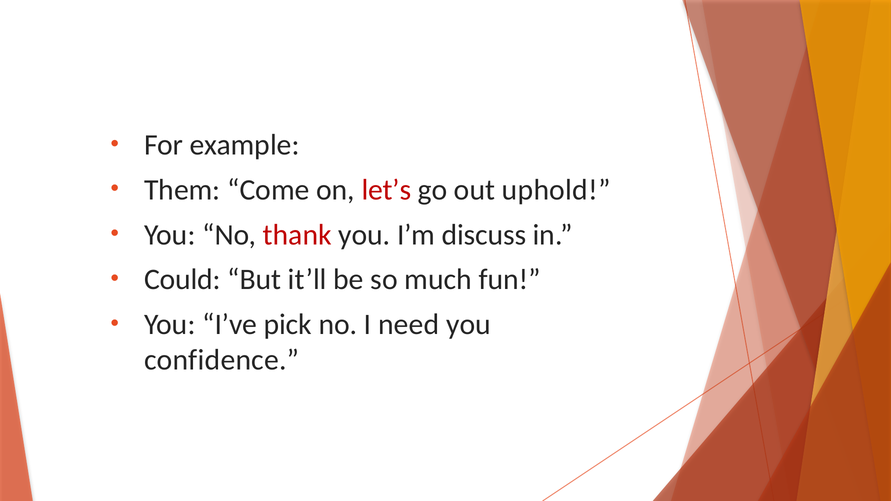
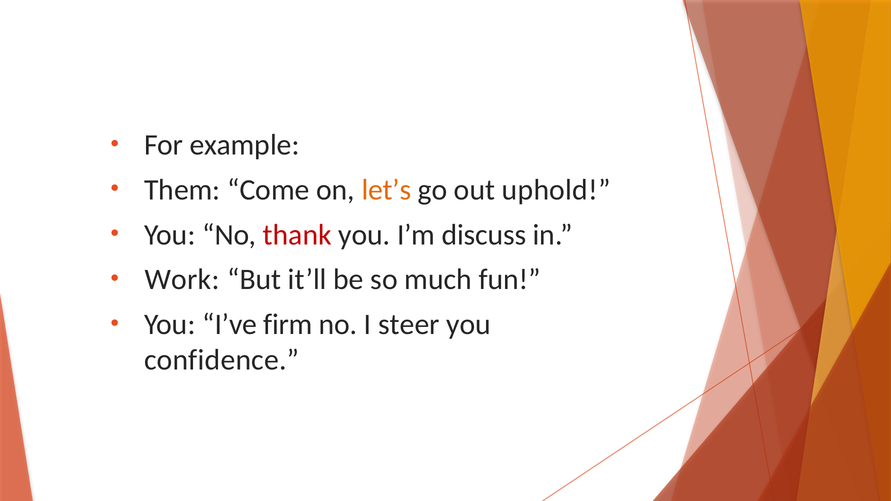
let’s colour: red -> orange (386, 190)
Could: Could -> Work (182, 280)
pick: pick -> firm (288, 325)
need: need -> steer (409, 325)
